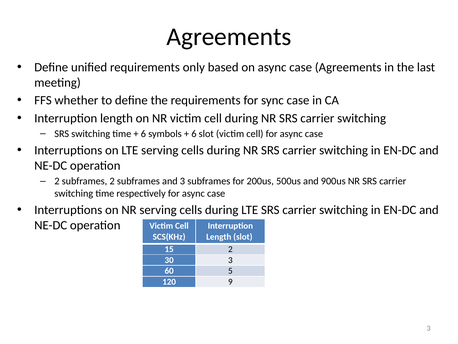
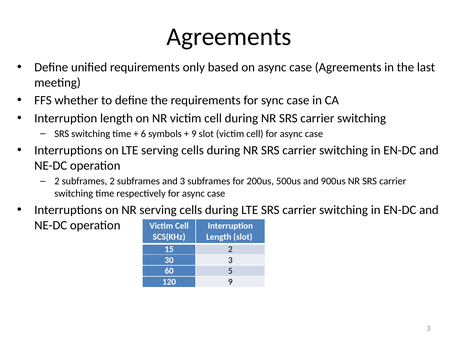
6: 6 -> 9 (194, 134)
